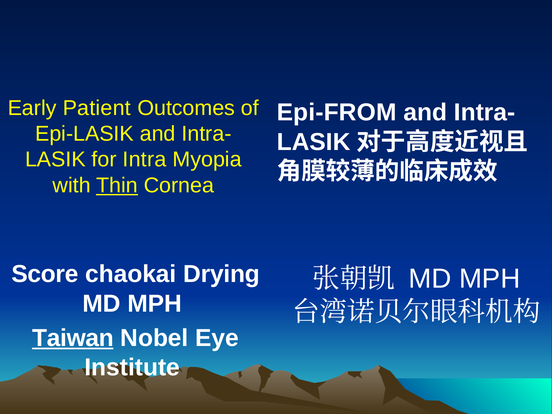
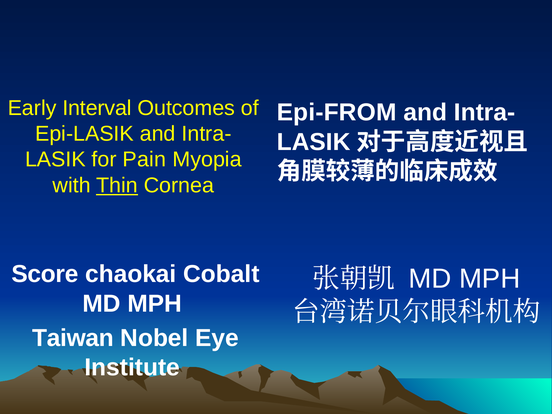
Patient: Patient -> Interval (97, 108)
Intra: Intra -> Pain (144, 160)
Drying: Drying -> Cobalt (221, 274)
Taiwan underline: present -> none (73, 338)
